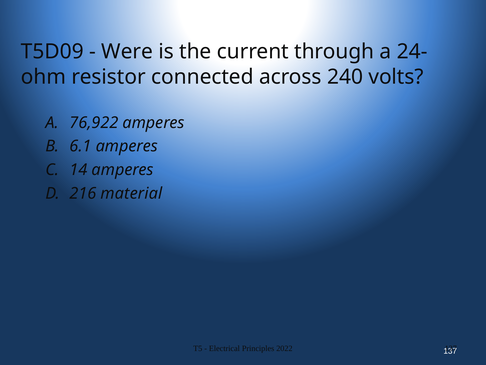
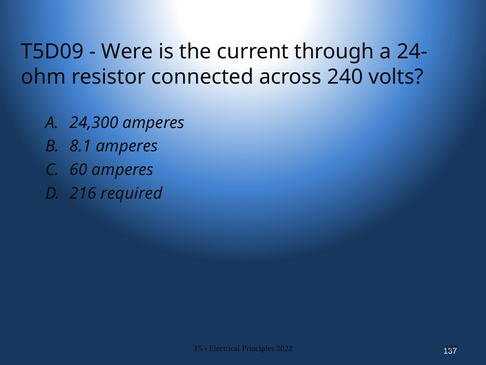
76,922: 76,922 -> 24,300 (94, 123)
6.1: 6.1 -> 8.1 (81, 146)
14: 14 -> 60 (79, 170)
material: material -> required (132, 193)
